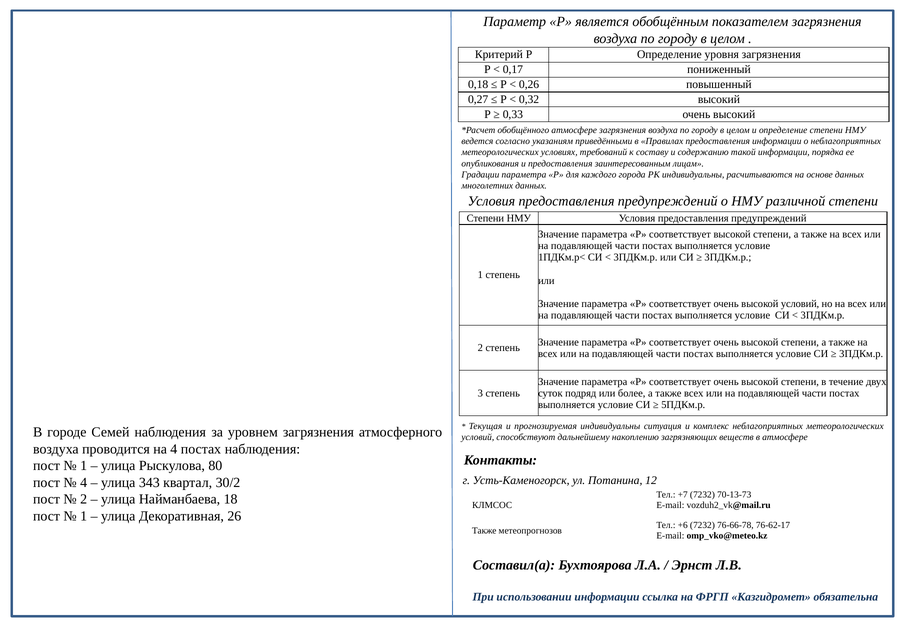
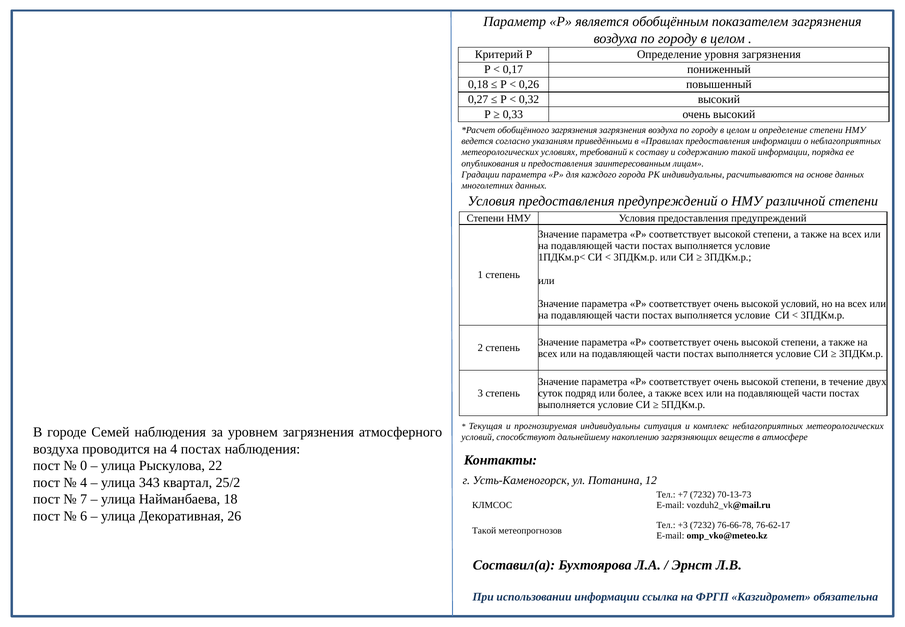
обобщённого атмосфере: атмосфере -> загрязнения (574, 130)
1: 1 -> 0 (84, 465)
80: 80 -> 22 (215, 465)
30/2: 30/2 -> 25/2 (228, 482)
2: 2 -> 7 (84, 499)
1: 1 -> 6 (84, 516)
+6: +6 -> +3 (683, 525)
Также: Также -> Такой (484, 530)
